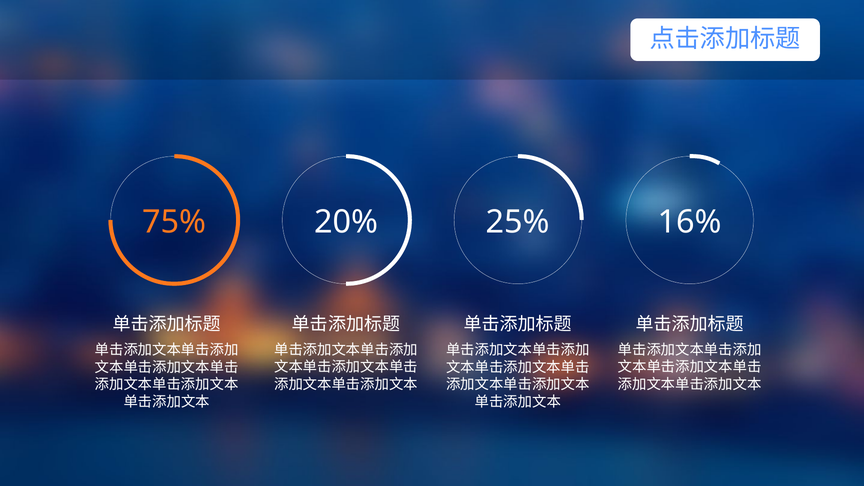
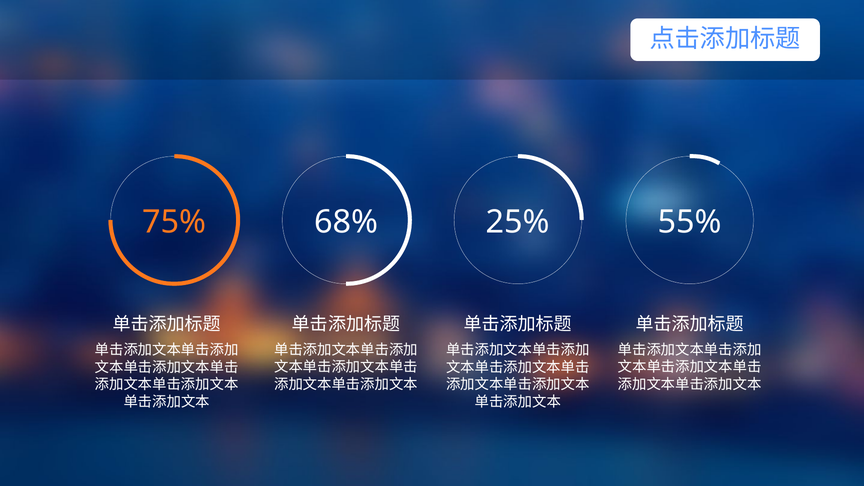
20%: 20% -> 68% (346, 222)
16%: 16% -> 55% (690, 222)
